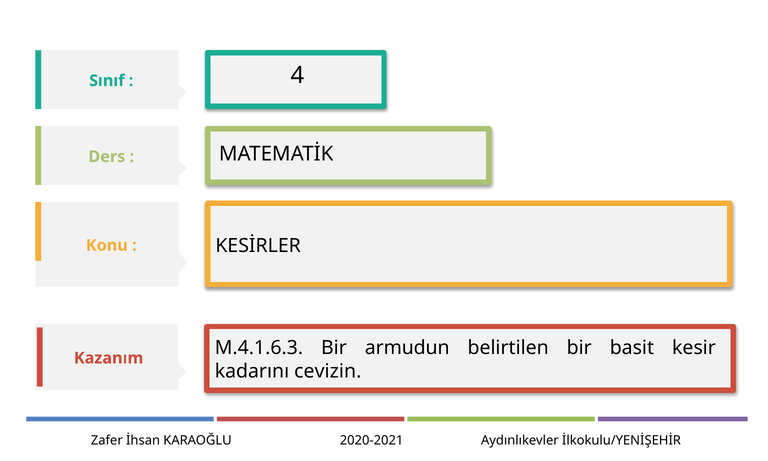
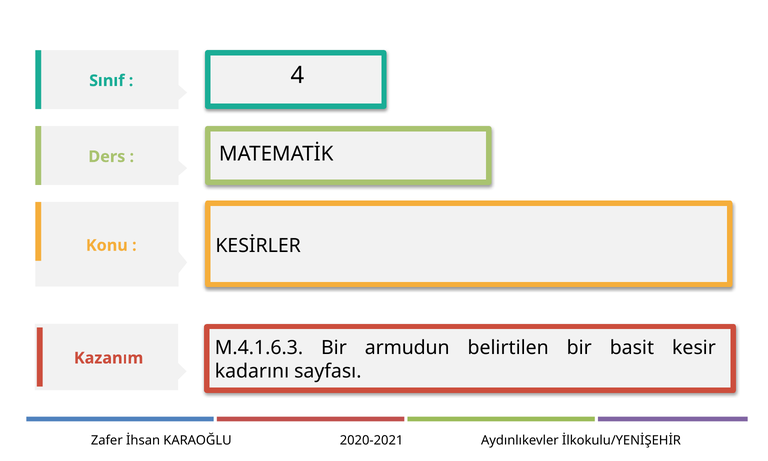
cevizin: cevizin -> sayfası (328, 371)
